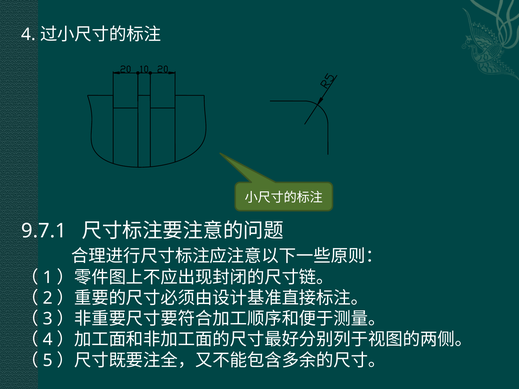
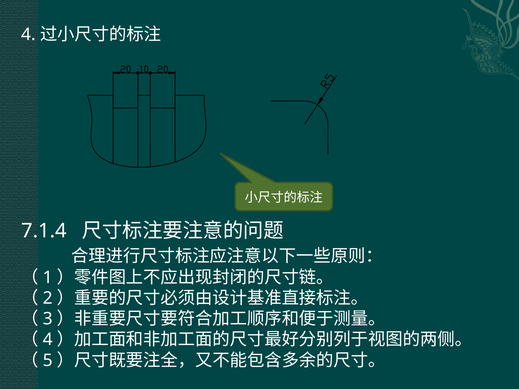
9.7.1: 9.7.1 -> 7.1.4 (44, 231)
